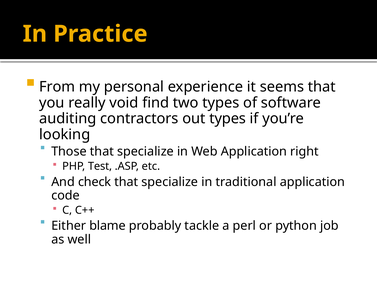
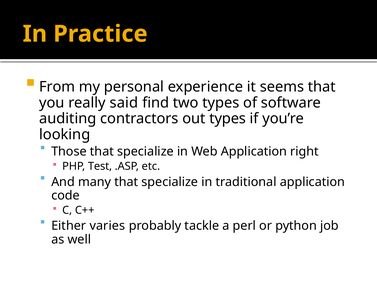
void: void -> said (124, 103)
check: check -> many (95, 182)
blame: blame -> varies (107, 226)
